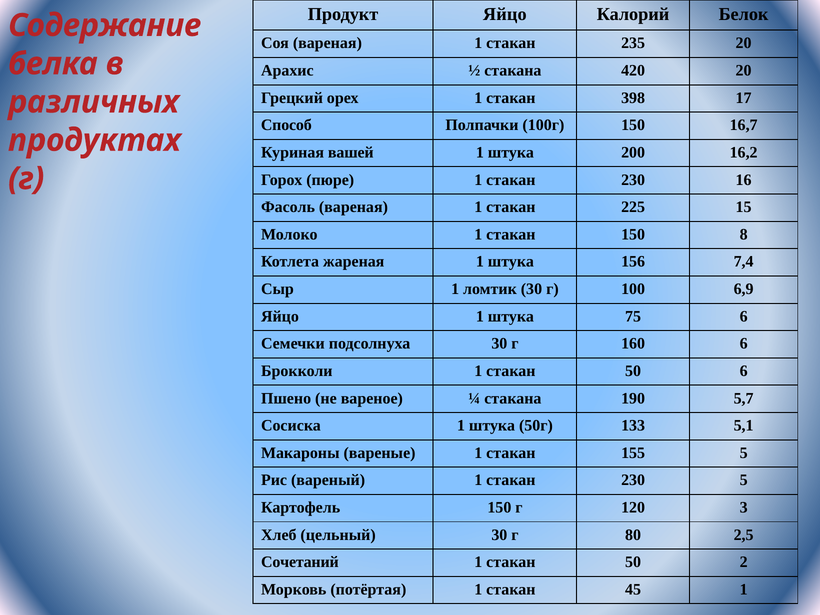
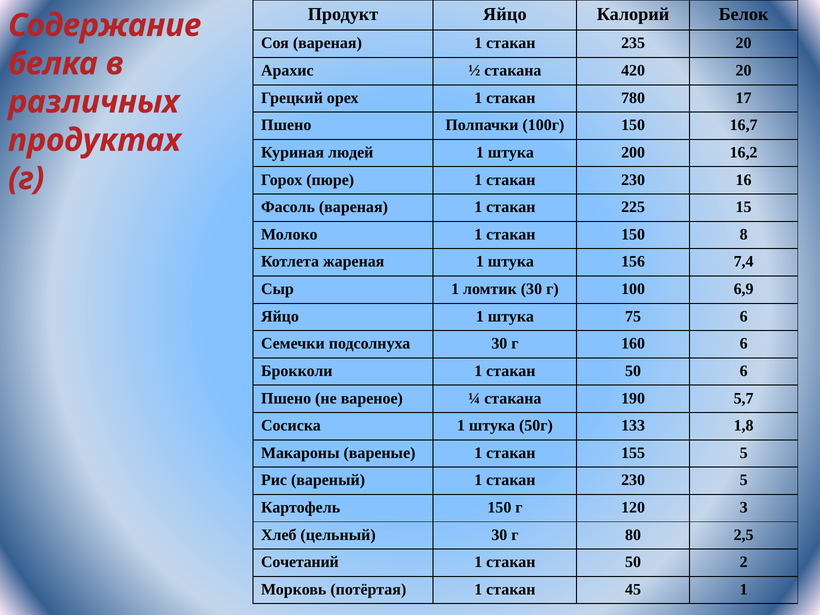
398: 398 -> 780 (633, 98)
Способ: Способ -> Пшено (286, 125)
вашей: вашей -> людей (351, 152)
5,1: 5,1 -> 1,8 (744, 426)
